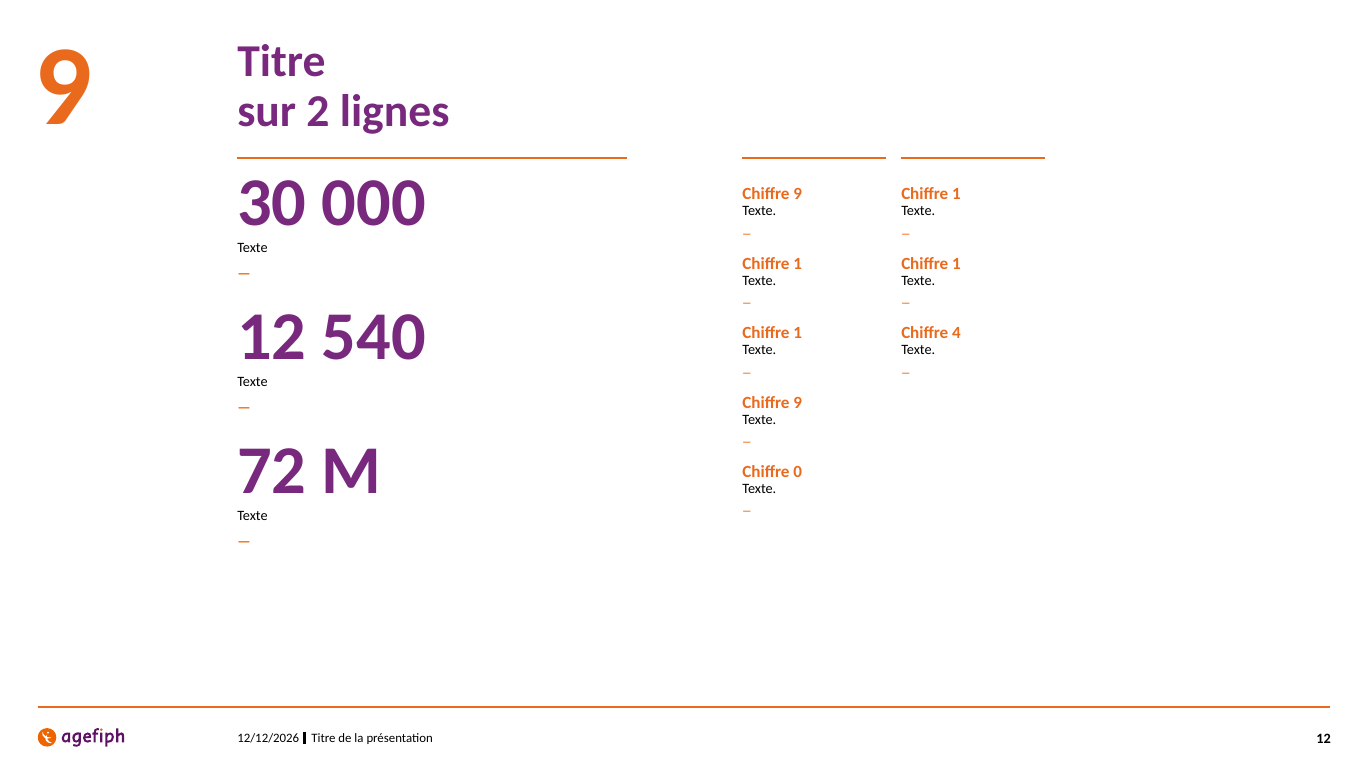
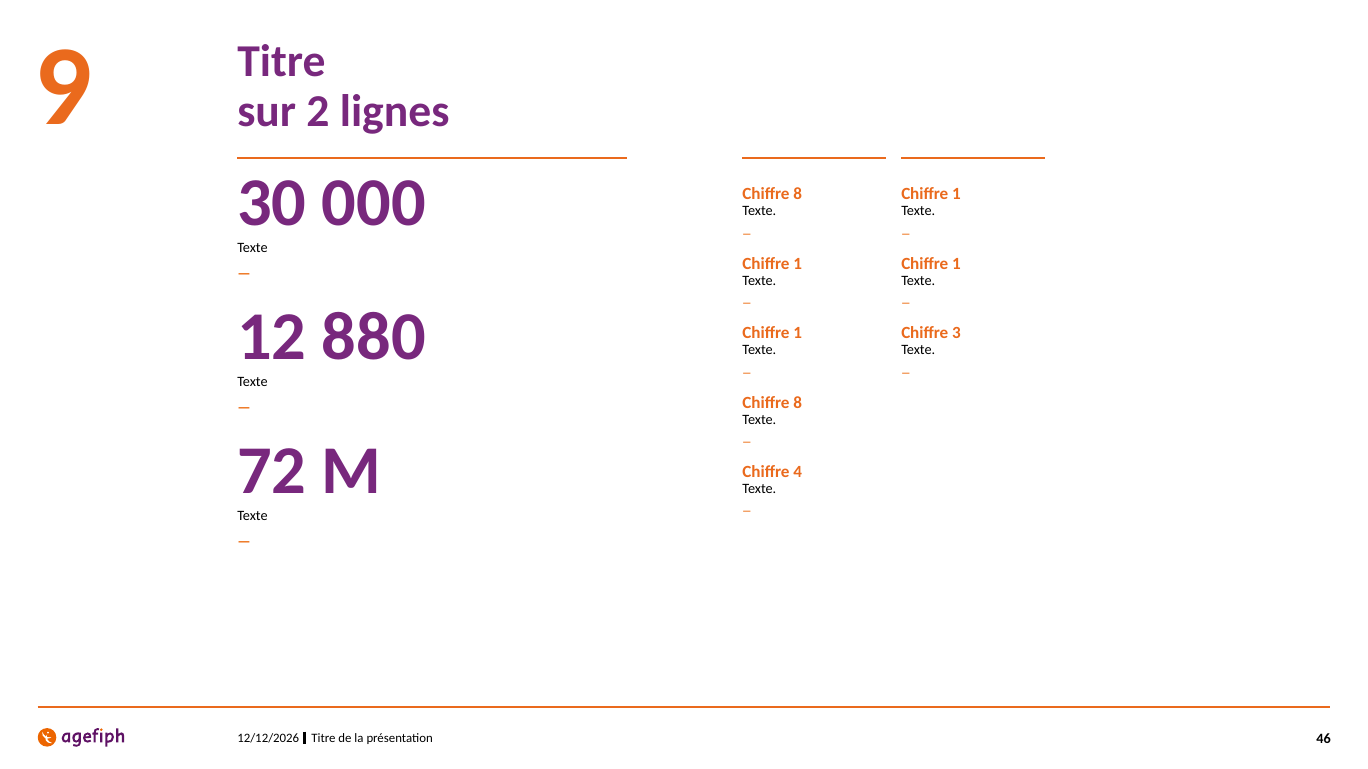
9: 9 -> 8 (798, 194)
540: 540 -> 880 (374, 337)
4: 4 -> 3 (956, 333)
9: 9 -> 8 (798, 403)
0: 0 -> 4 (798, 472)
présentation 12: 12 -> 46 (1324, 739)
